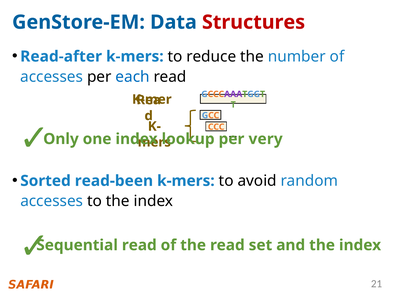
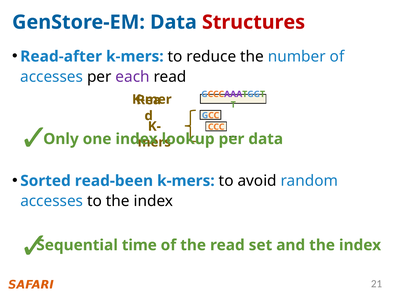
each colour: blue -> purple (133, 77)
very: very -> data (266, 139)
Sequential read: read -> time (139, 245)
